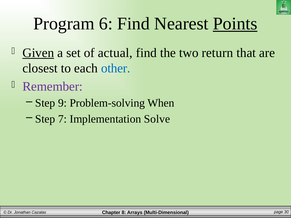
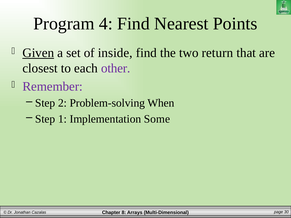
6: 6 -> 4 (106, 24)
Points underline: present -> none (235, 24)
actual: actual -> inside (115, 53)
other colour: blue -> purple (116, 68)
9: 9 -> 2 (62, 103)
7: 7 -> 1 (62, 119)
Solve: Solve -> Some (157, 119)
